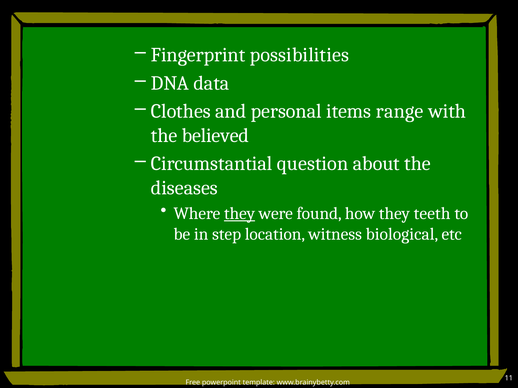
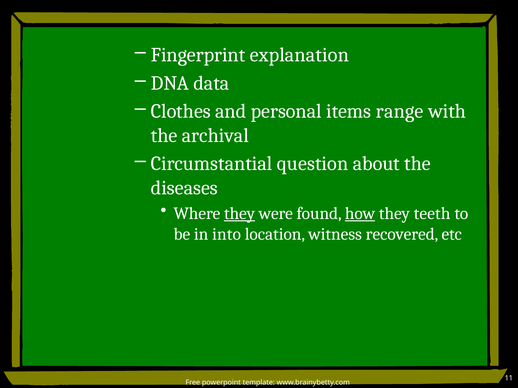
possibilities: possibilities -> explanation (299, 55)
believed: believed -> archival (215, 136)
how underline: none -> present (360, 214)
step: step -> into (227, 234)
biological: biological -> recovered (402, 234)
